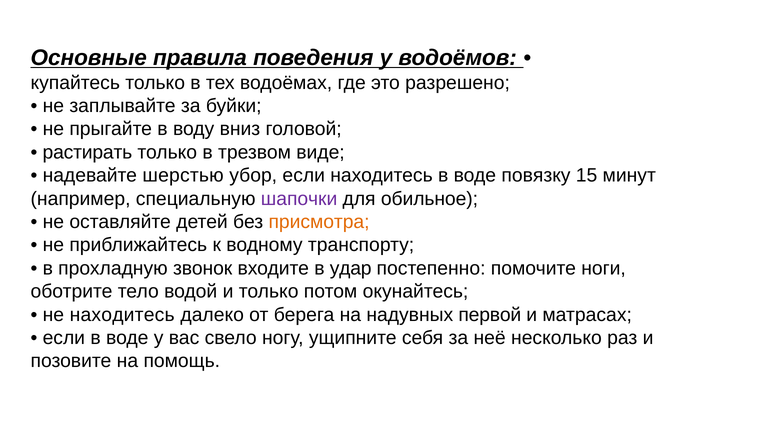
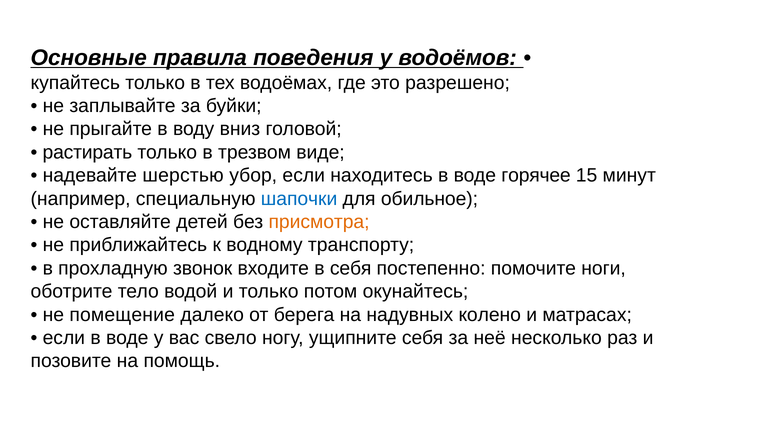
повязку: повязку -> горячее (536, 175)
шапочки colour: purple -> blue (299, 199)
в удар: удар -> себя (351, 268)
не находитесь: находитесь -> помещение (122, 315)
первой: первой -> колено (490, 315)
